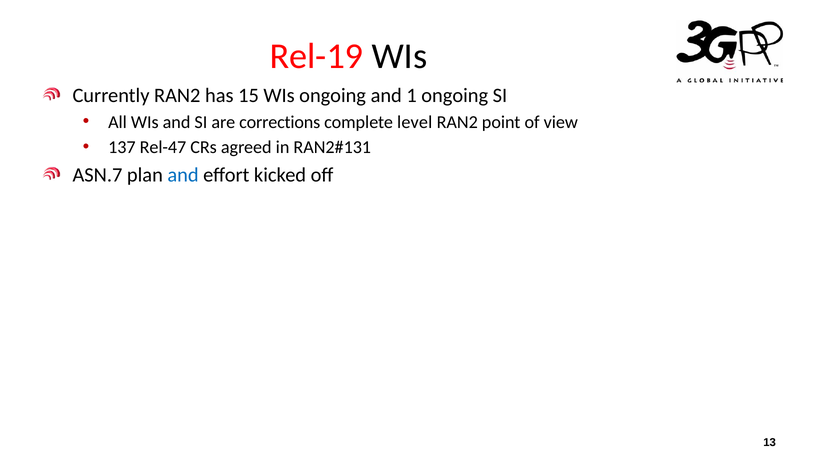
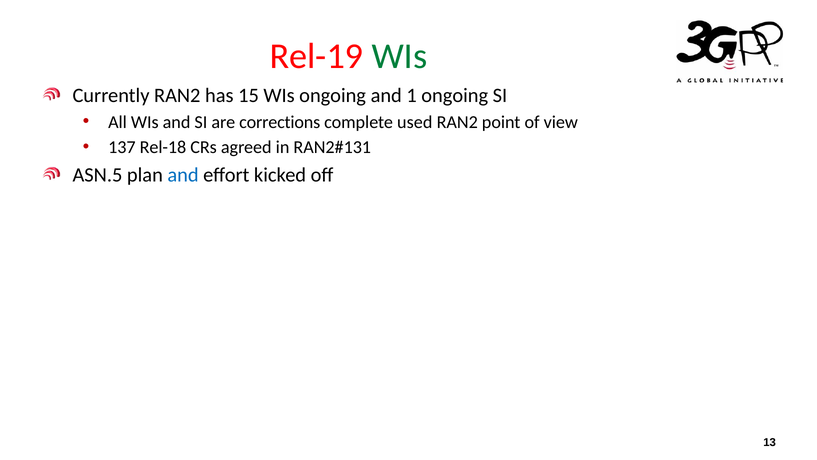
WIs colour: black -> green (399, 56)
level: level -> used (415, 122)
Rel-47: Rel-47 -> Rel-18 (163, 147)
ASN.7: ASN.7 -> ASN.5 (97, 175)
